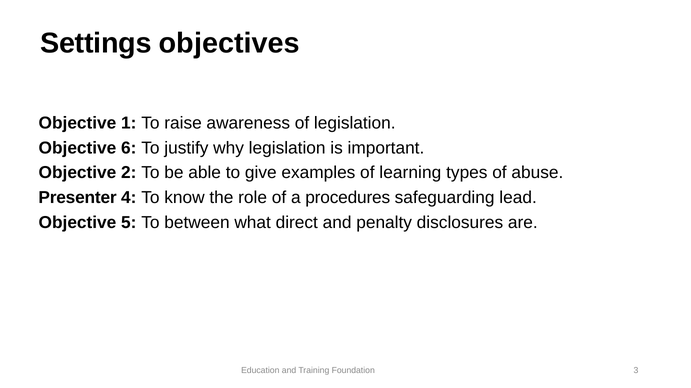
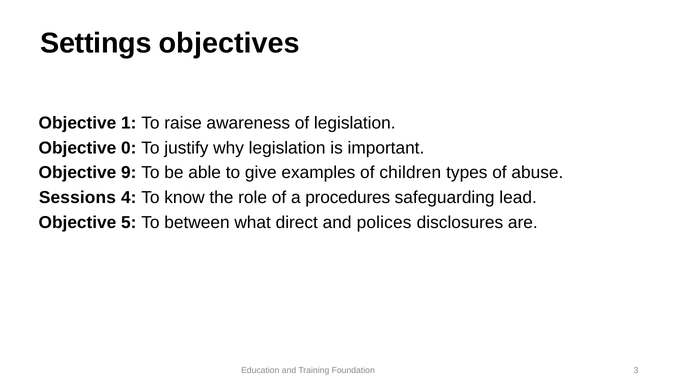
6: 6 -> 0 (129, 148)
2: 2 -> 9 (129, 173)
learning: learning -> children (410, 173)
Presenter: Presenter -> Sessions (77, 198)
penalty: penalty -> polices (384, 223)
